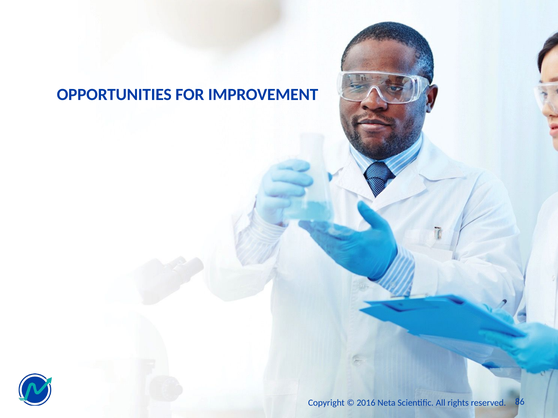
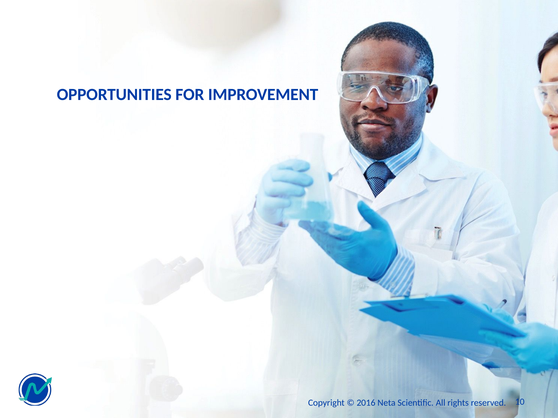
86: 86 -> 10 (520, 402)
